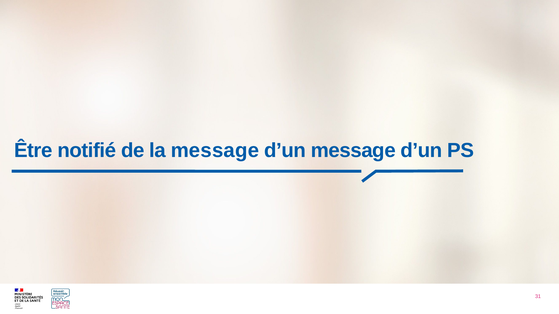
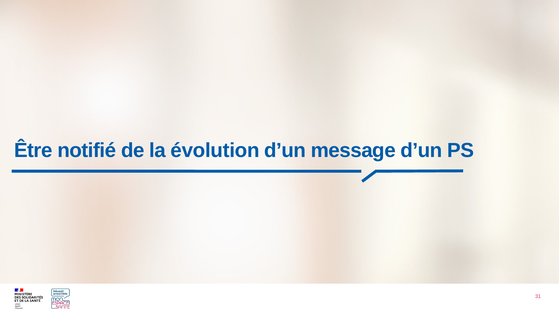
la message: message -> évolution (215, 151)
